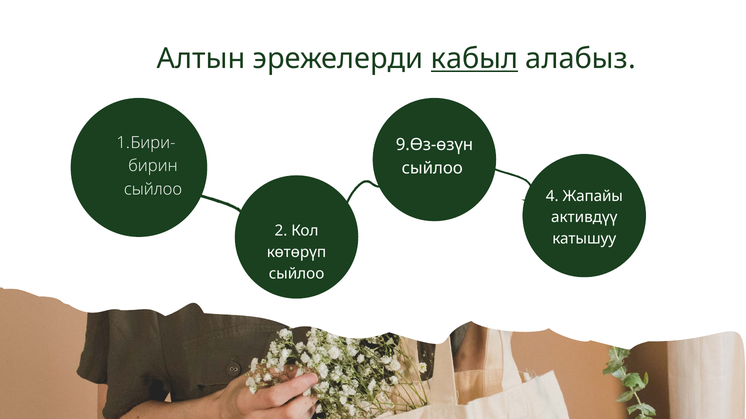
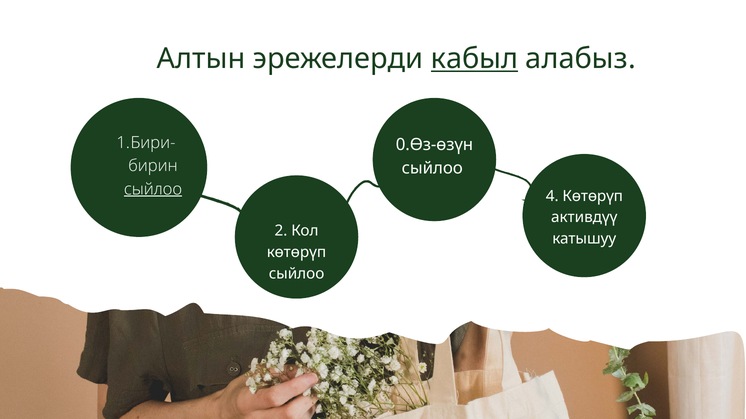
9.Өз-өзүн: 9.Өз-өзүн -> 0.Өз-өзүн (435, 145)
сыйлоо underline: none -> present (153, 189)
4 Жапайы: Жапайы -> Көтөрүп (593, 196)
